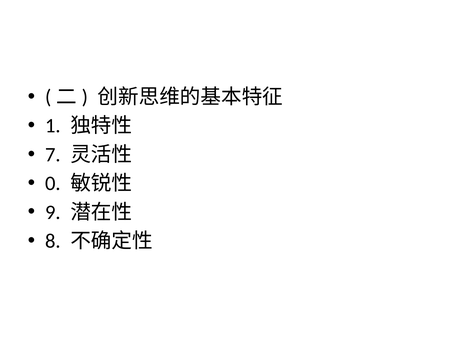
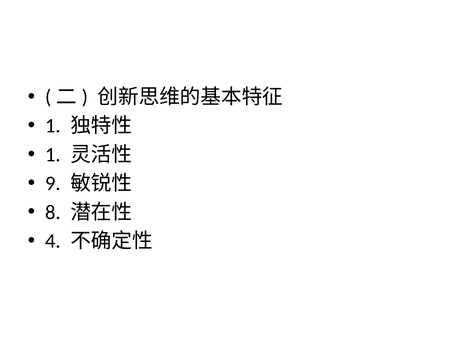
7: 7 -> 1 (53, 155)
0: 0 -> 9 (53, 184)
9: 9 -> 8 (53, 212)
8: 8 -> 4 (53, 241)
